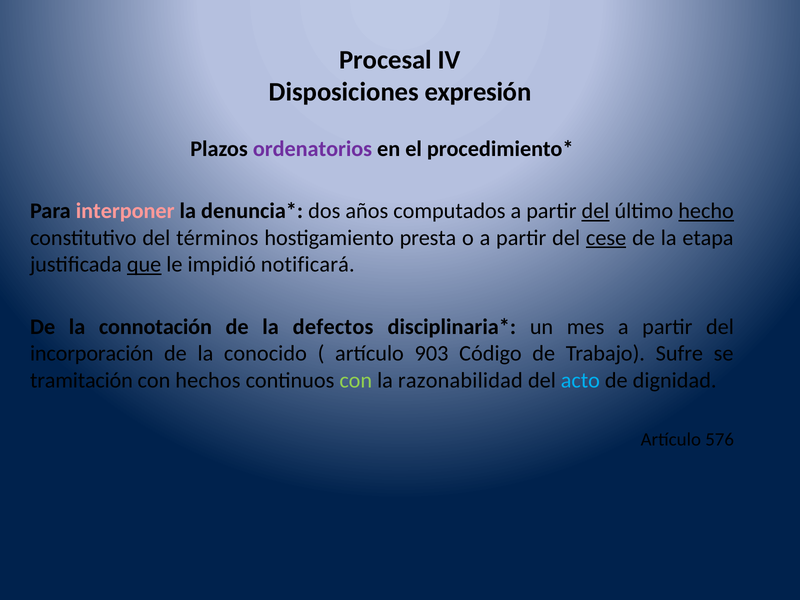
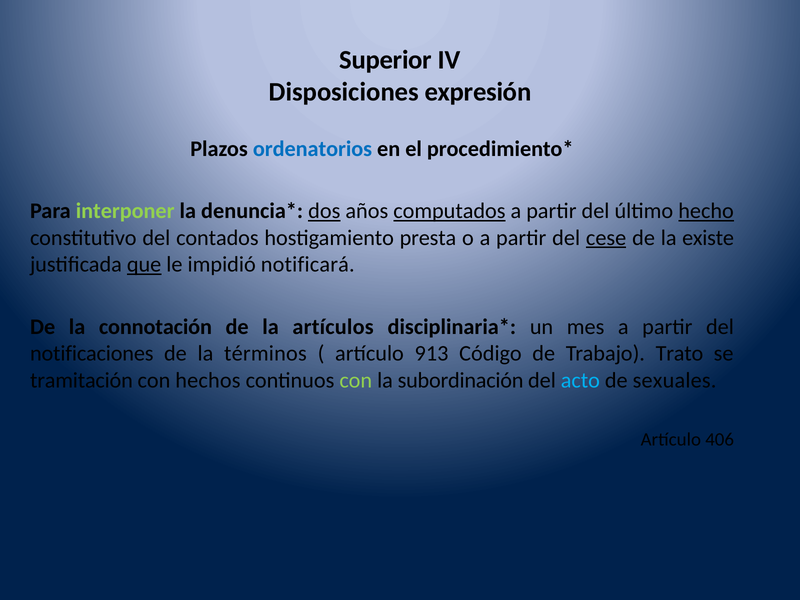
Procesal: Procesal -> Superior (386, 60)
ordenatorios colour: purple -> blue (313, 149)
interponer colour: pink -> light green (125, 211)
dos underline: none -> present (324, 211)
computados underline: none -> present (449, 211)
del underline: present -> none (595, 211)
términos: términos -> contados (217, 238)
etapa: etapa -> existe (708, 238)
defectos: defectos -> artículos (333, 327)
incorporación: incorporación -> notificaciones (92, 354)
conocido: conocido -> términos (265, 354)
903: 903 -> 913 (432, 354)
Sufre: Sufre -> Trato (679, 354)
razonabilidad: razonabilidad -> subordinación (461, 380)
dignidad: dignidad -> sexuales (675, 380)
576: 576 -> 406 (720, 440)
